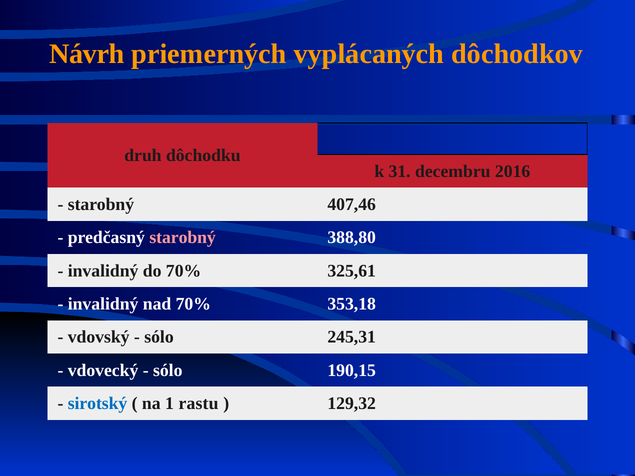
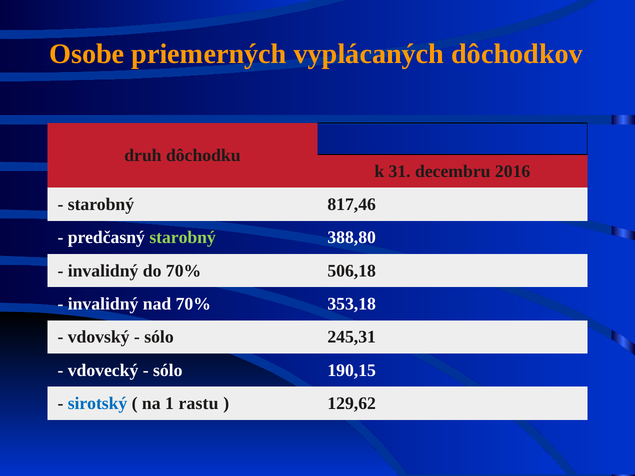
Návrh: Návrh -> Osobe (87, 54)
407,46: 407,46 -> 817,46 (352, 204)
starobný colour: pink -> light green (183, 238)
325,61: 325,61 -> 506,18 (352, 271)
129,32: 129,32 -> 129,62 (352, 404)
